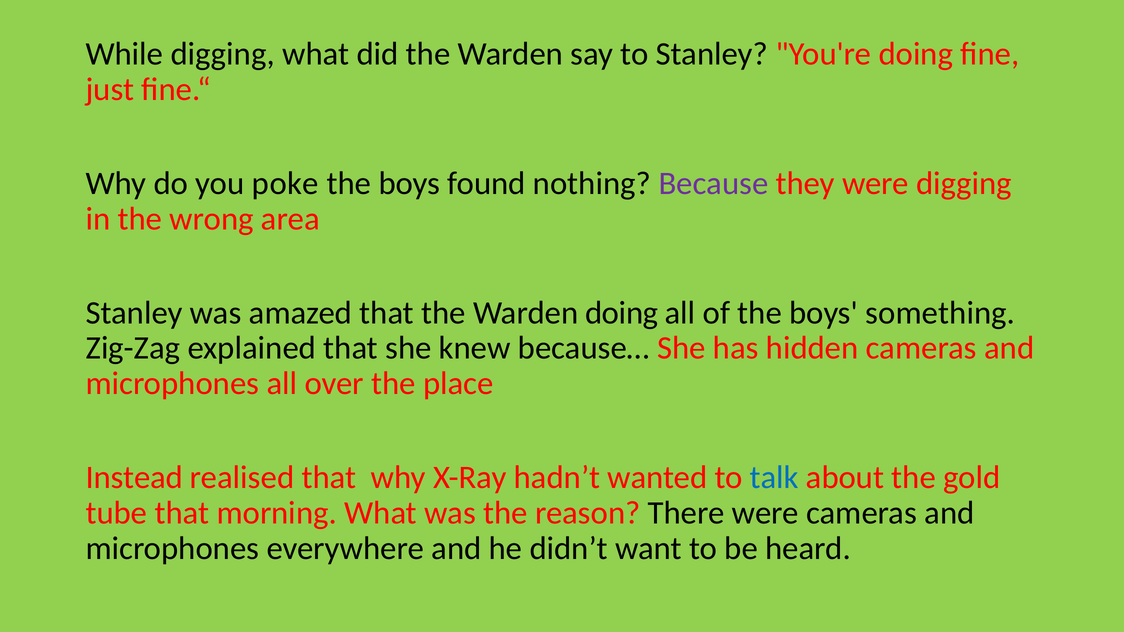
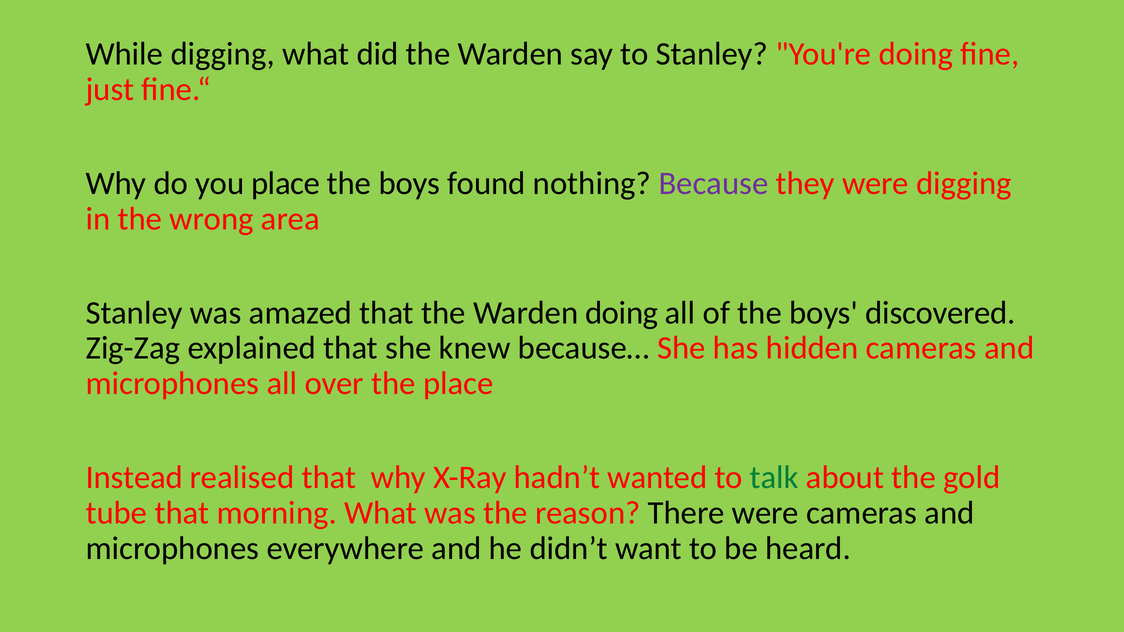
you poke: poke -> place (286, 184)
something: something -> discovered (940, 313)
talk colour: blue -> green (774, 478)
